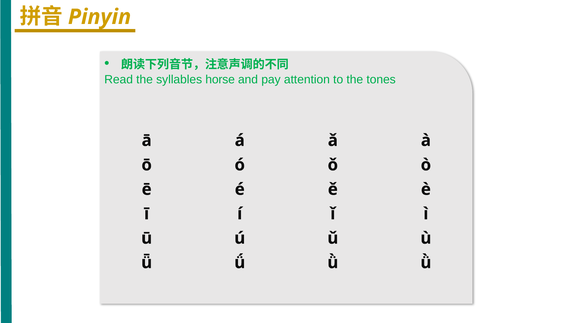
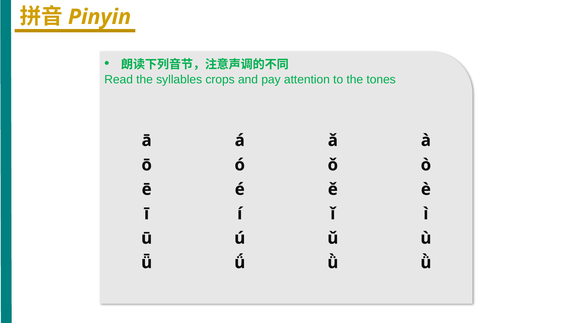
horse: horse -> crops (220, 79)
